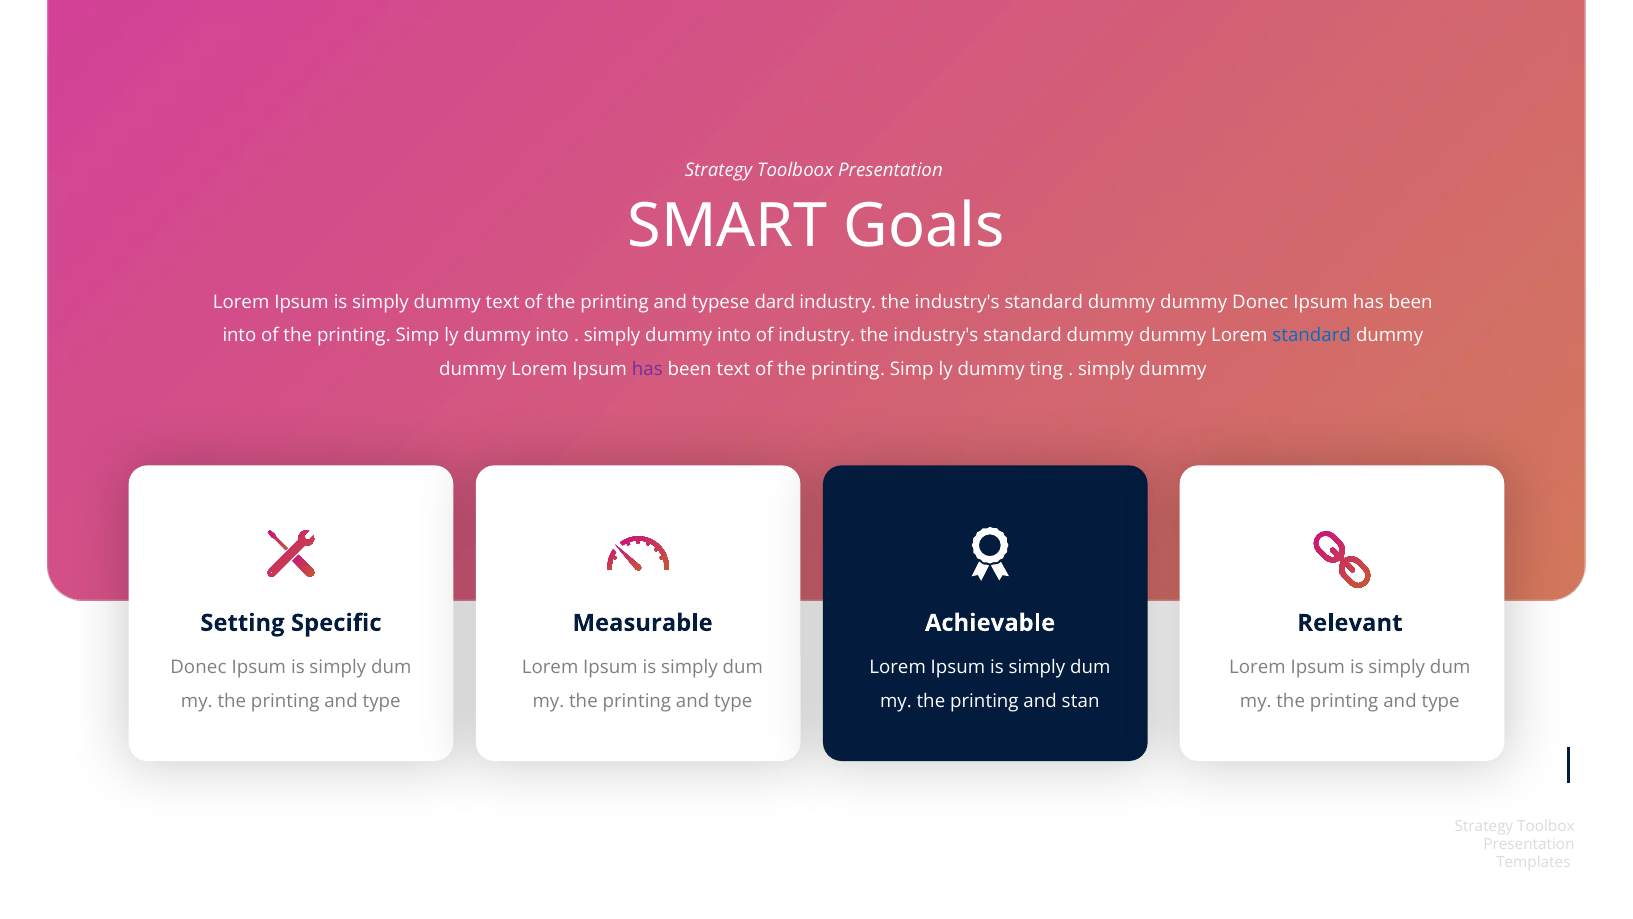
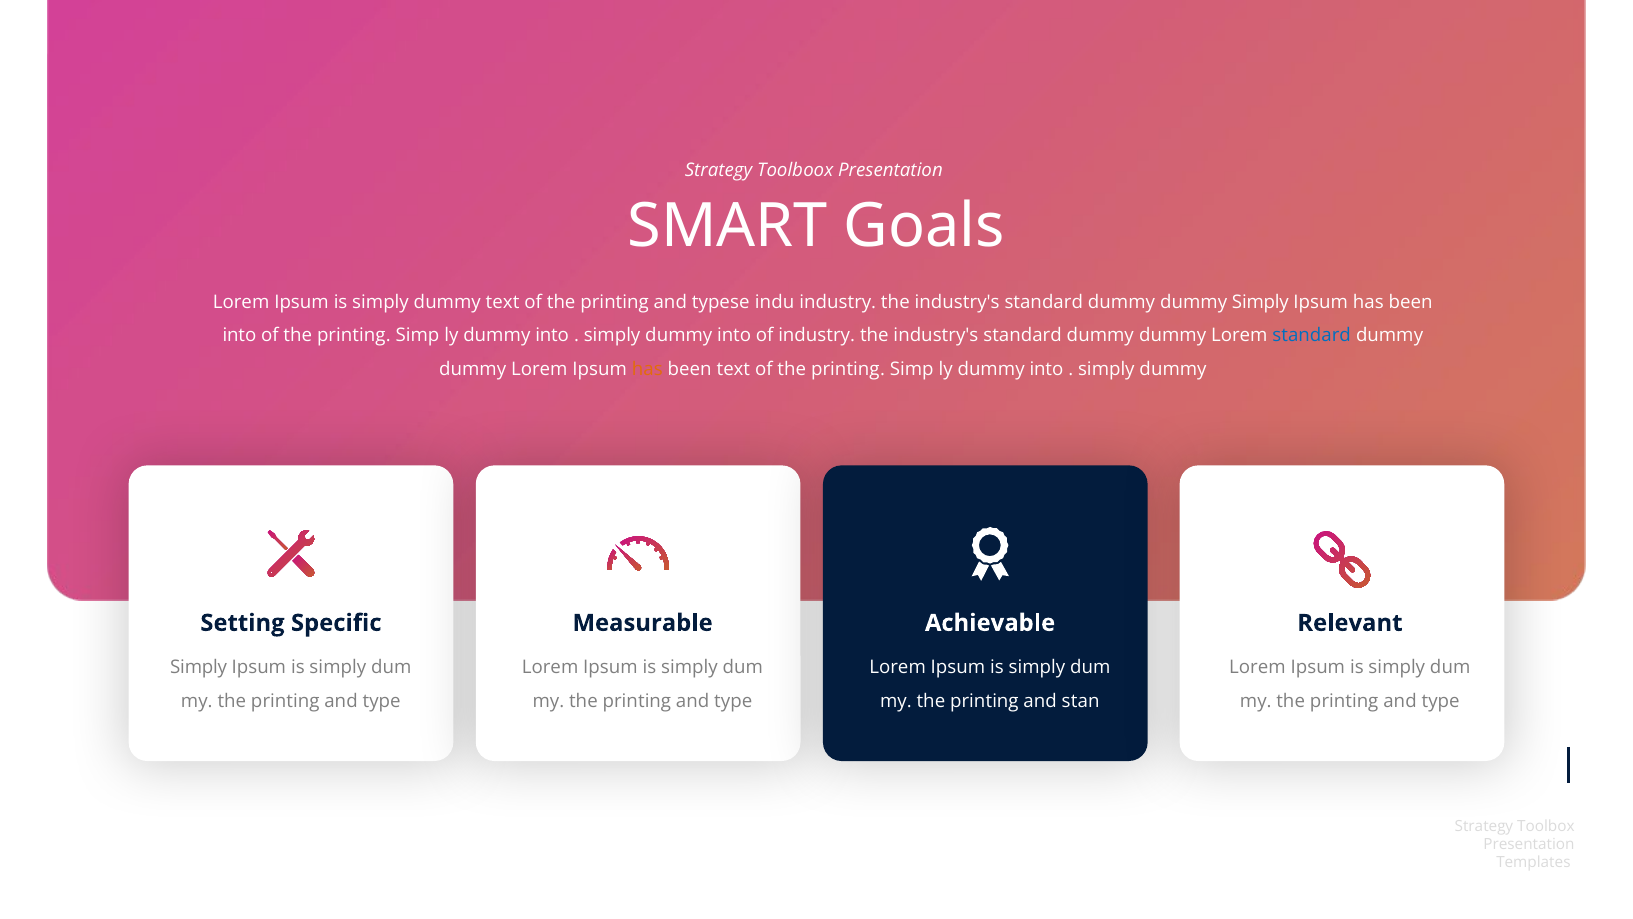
dard: dard -> indu (775, 302)
dummy Donec: Donec -> Simply (1260, 302)
has colour: purple -> orange (647, 369)
ting: ting -> into (1046, 369)
Donec: Donec -> Simply (199, 667)
